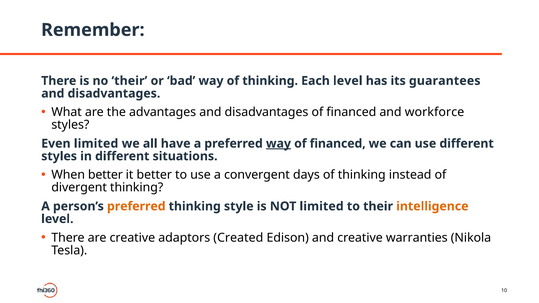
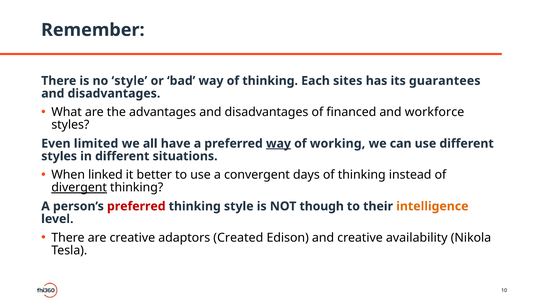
no their: their -> style (129, 81)
Each level: level -> sites (348, 81)
financed: financed -> working (338, 144)
When better: better -> linked (105, 175)
divergent underline: none -> present (79, 188)
preferred colour: orange -> red (136, 206)
NOT limited: limited -> though (322, 206)
warranties: warranties -> availability (417, 238)
